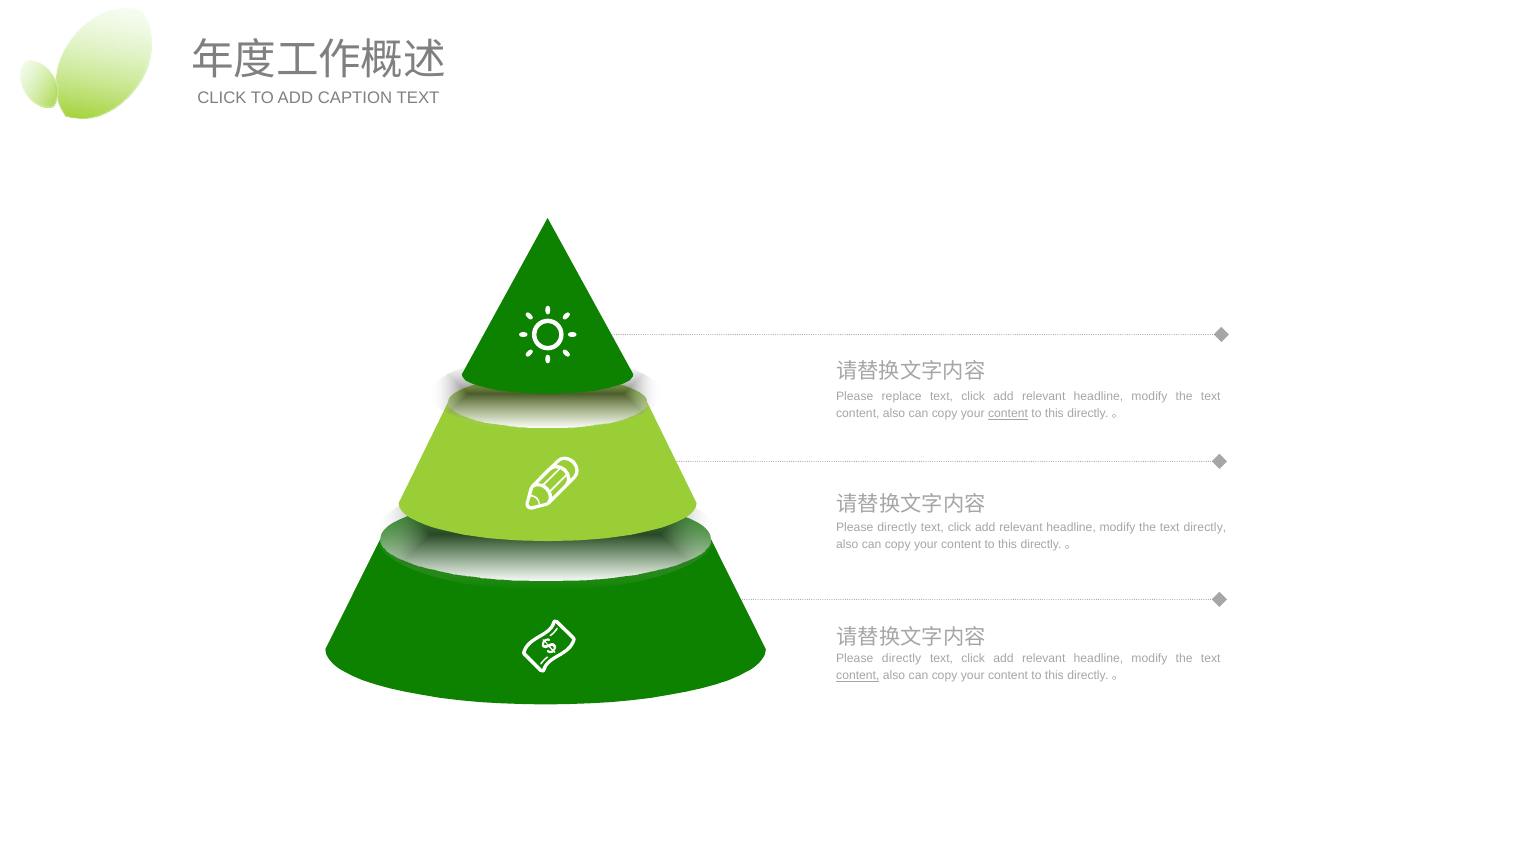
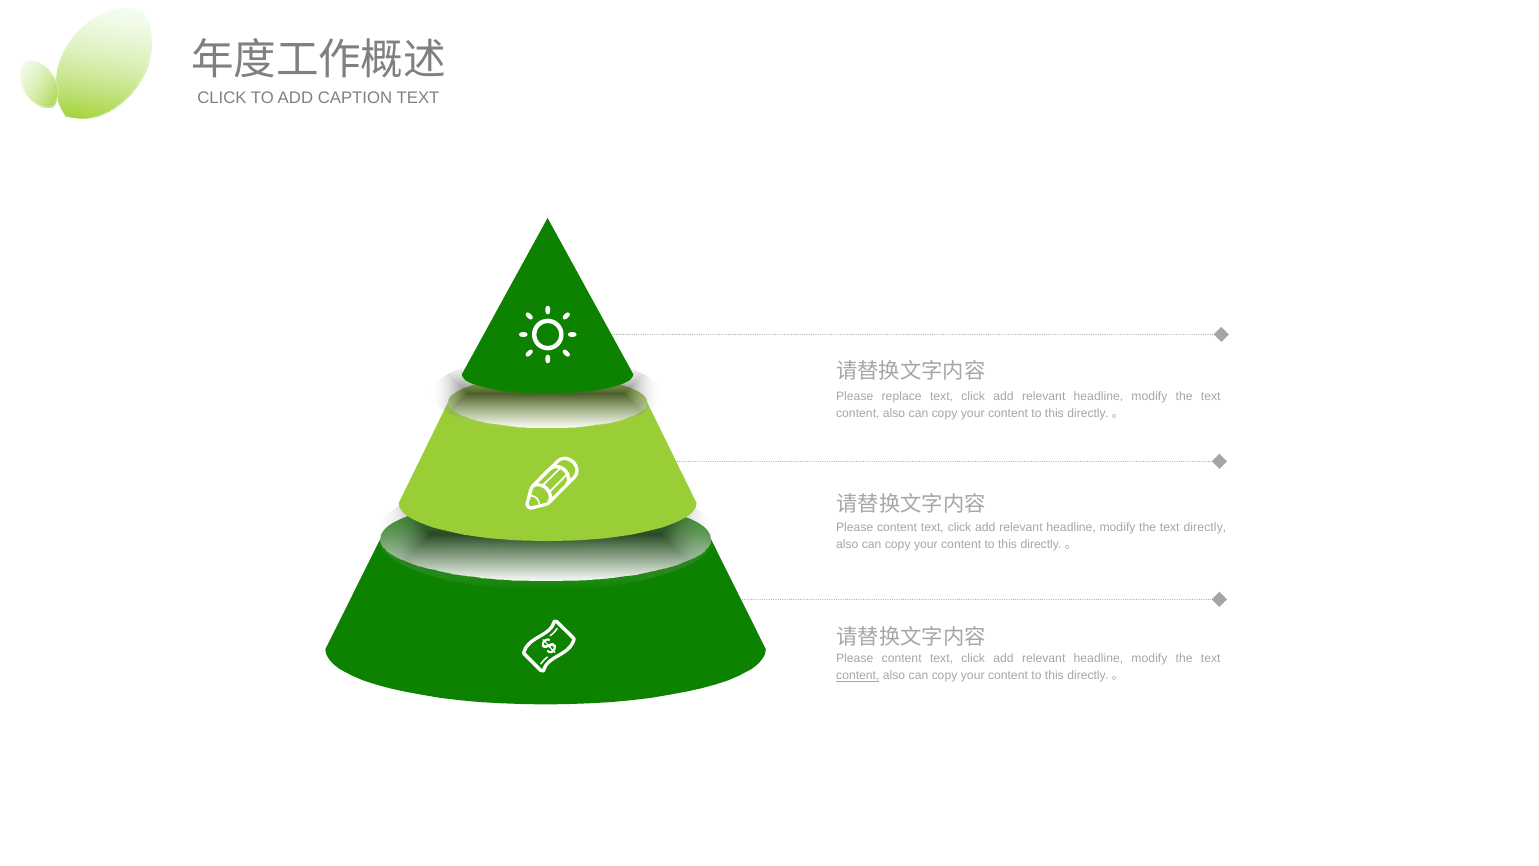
content underline: present -> none (1008, 413)
directly: directly -> content (897, 527)
directly: directly -> content (902, 658)
